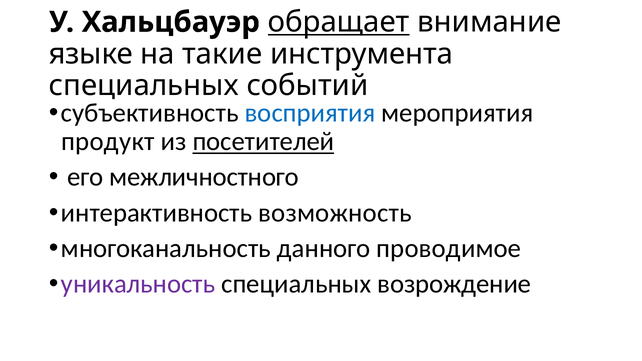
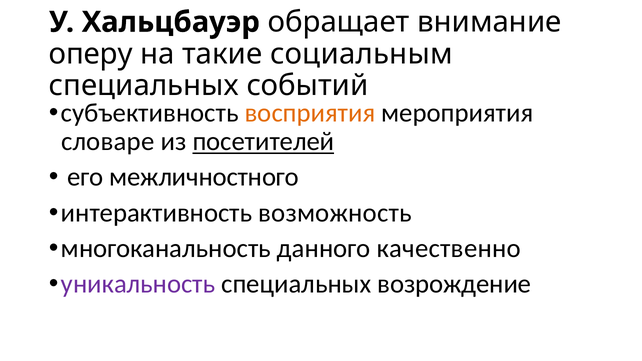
обращает underline: present -> none (339, 22)
языке: языке -> оперу (91, 54)
инструмента: инструмента -> социальным (361, 54)
восприятия colour: blue -> orange (310, 113)
продукт: продукт -> словаре (108, 142)
проводимое: проводимое -> качественно (449, 248)
